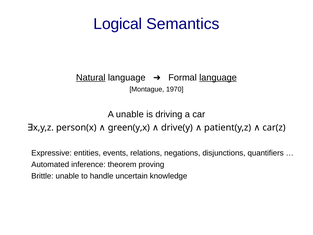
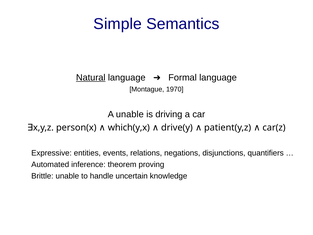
Logical: Logical -> Simple (118, 24)
language underline: present -> none (218, 78)
green(y,x: green(y,x -> which(y,x (129, 127)
